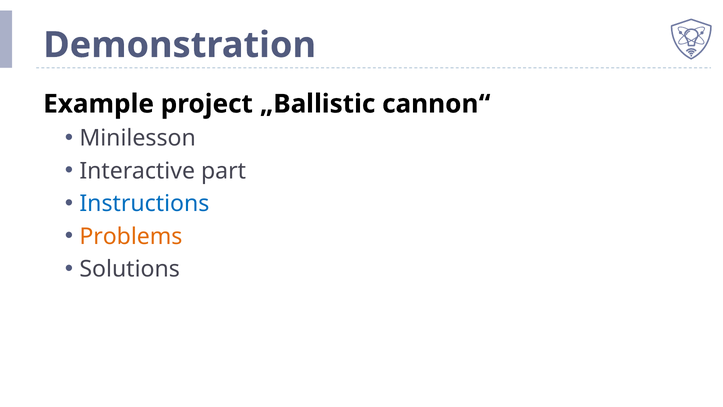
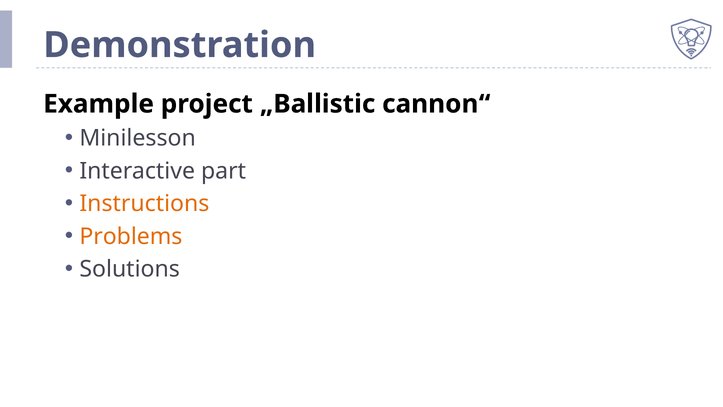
Instructions colour: blue -> orange (144, 204)
